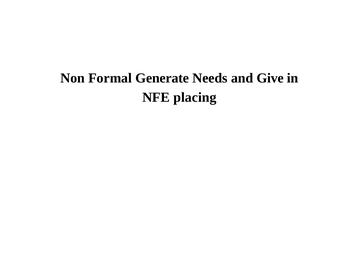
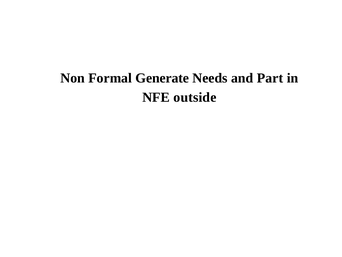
Give: Give -> Part (270, 78)
placing: placing -> outside (195, 97)
